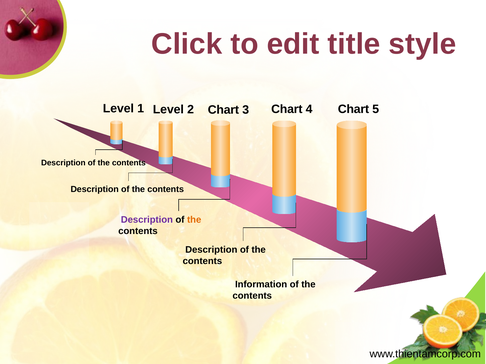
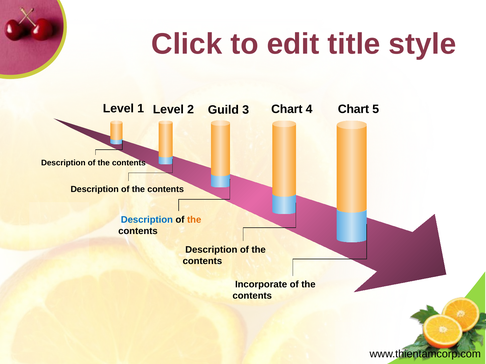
2 Chart: Chart -> Guild (223, 110)
Description colour: purple -> blue (147, 220)
Information: Information -> Incorporate (261, 285)
